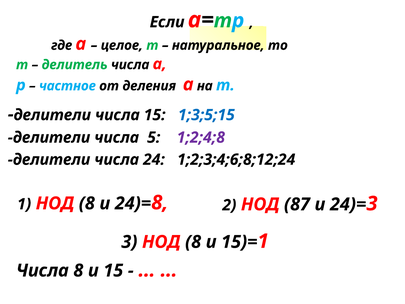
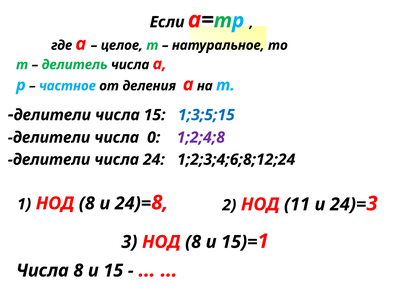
5: 5 -> 0 (154, 137)
87: 87 -> 11 (297, 204)
